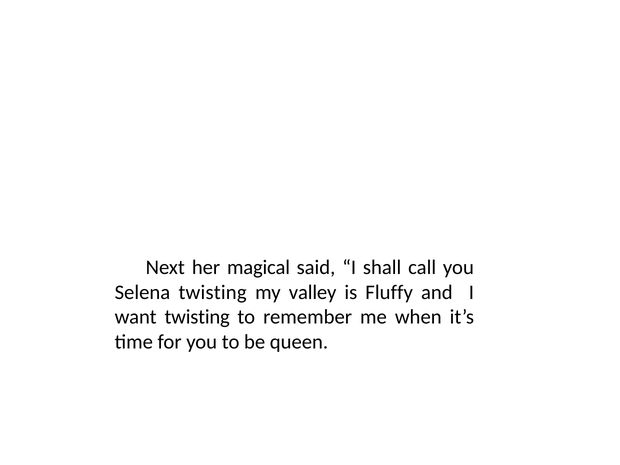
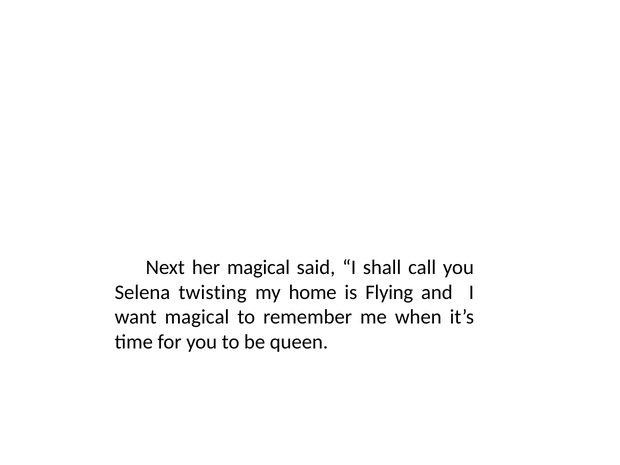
valley: valley -> home (313, 292)
Fluffy: Fluffy -> Flying (389, 292)
want twisting: twisting -> magical (197, 317)
